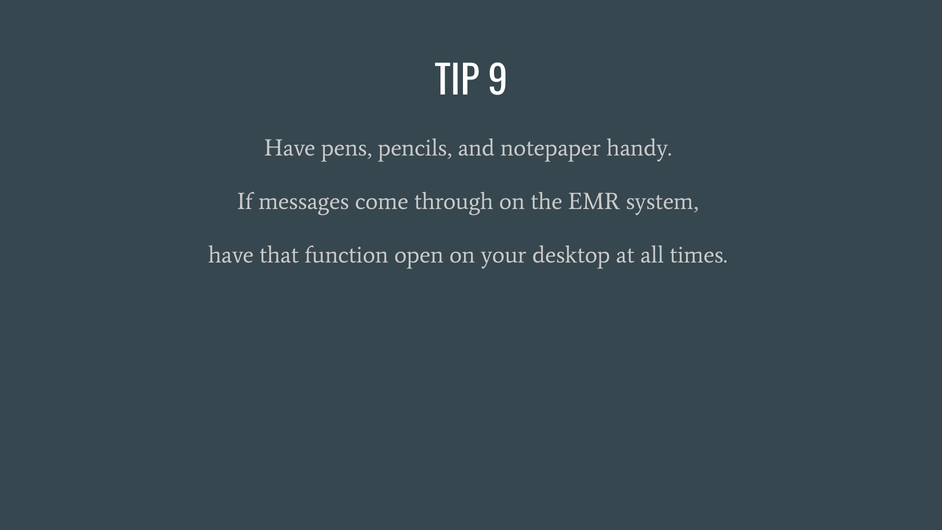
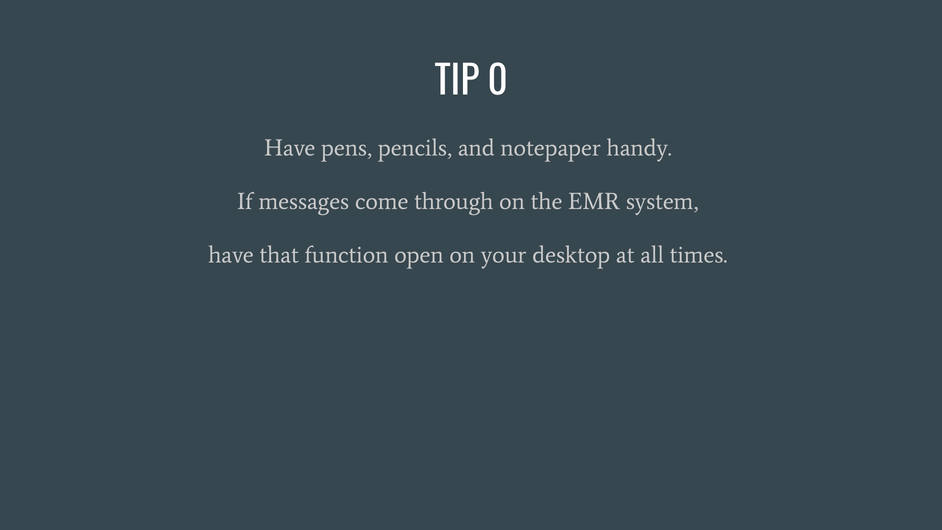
9: 9 -> 0 (498, 82)
